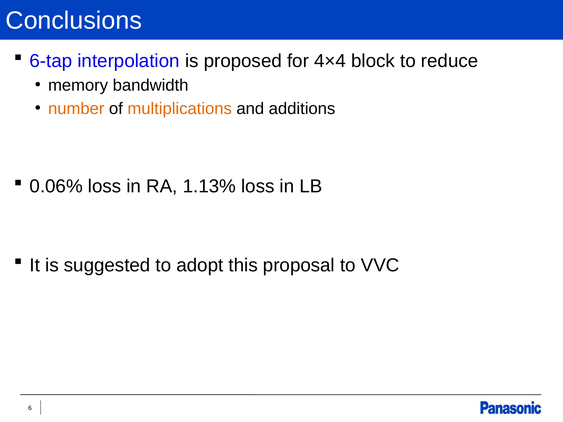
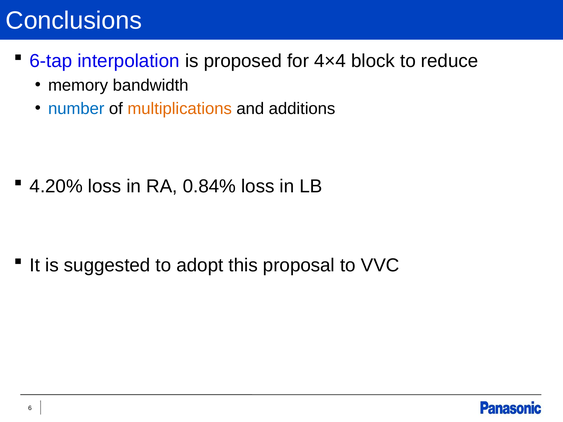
number colour: orange -> blue (76, 109)
0.06%: 0.06% -> 4.20% (56, 186)
1.13%: 1.13% -> 0.84% (209, 186)
